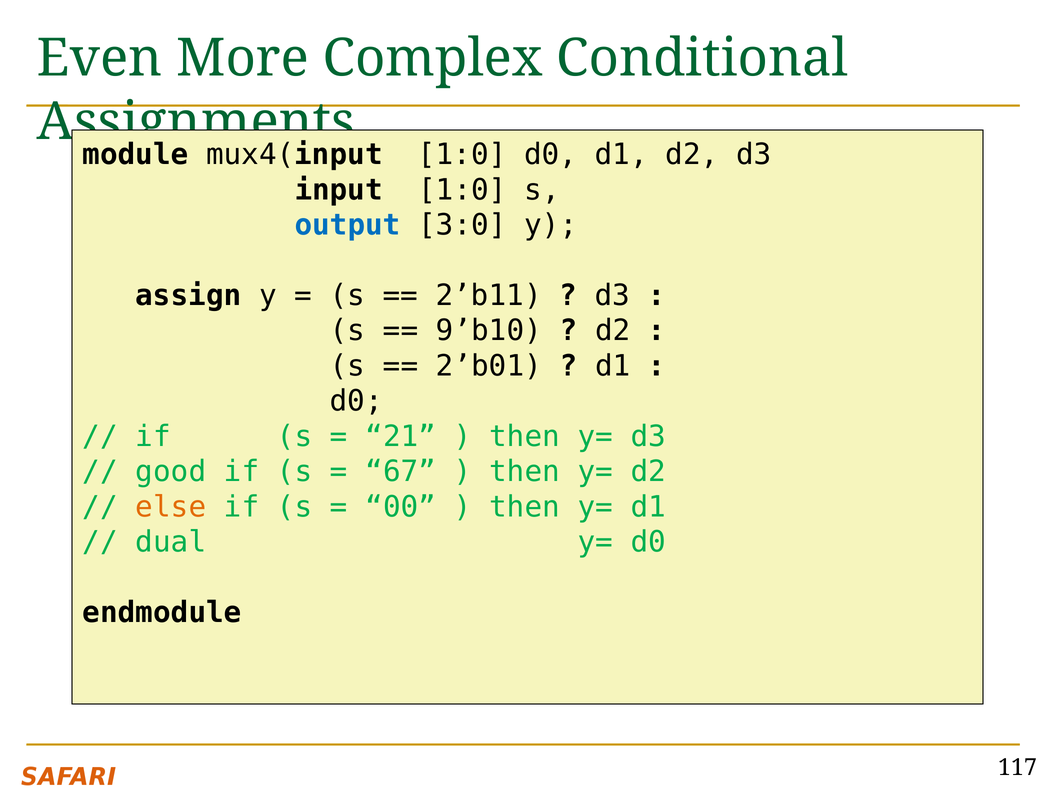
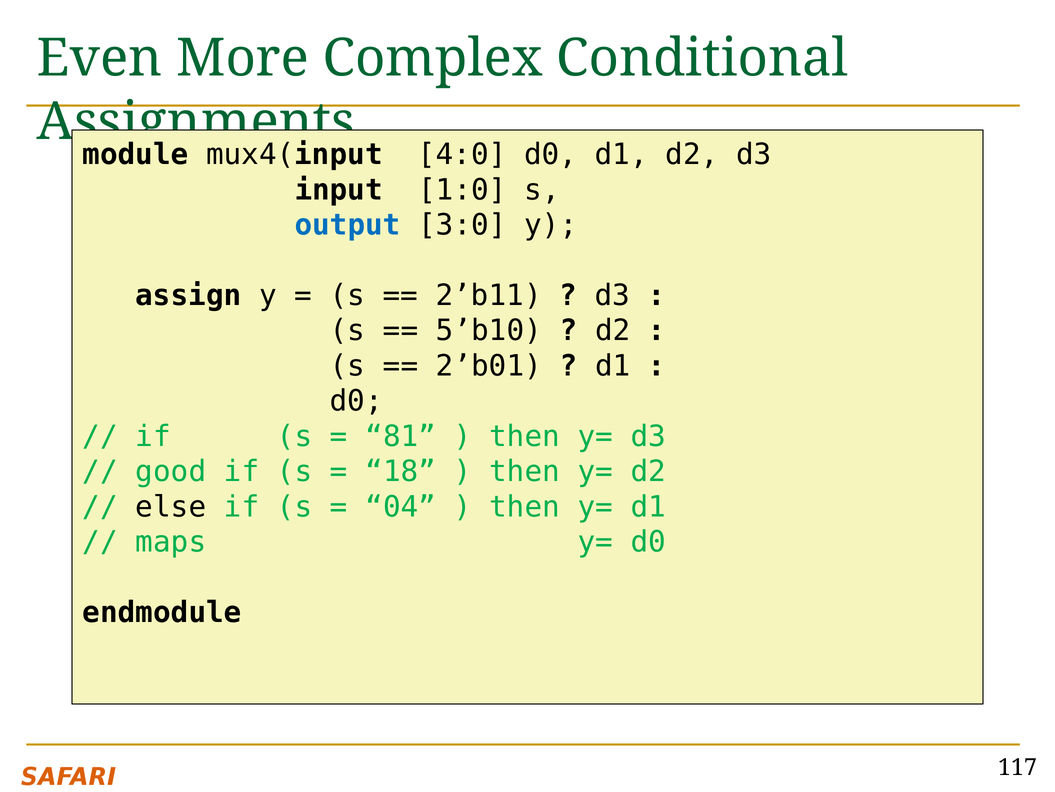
1:0: 1:0 -> 4:0 (462, 155)
9’b10: 9’b10 -> 5’b10 (489, 330)
21: 21 -> 81 (401, 436)
67: 67 -> 18 (401, 471)
else colour: orange -> black (171, 506)
00: 00 -> 04 (401, 506)
dual: dual -> maps (171, 542)
